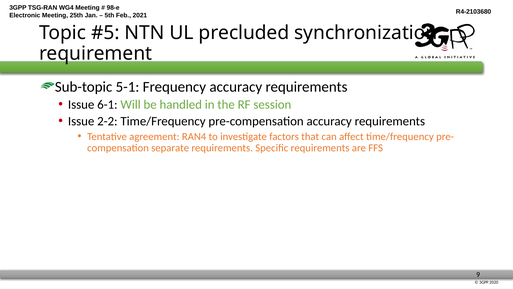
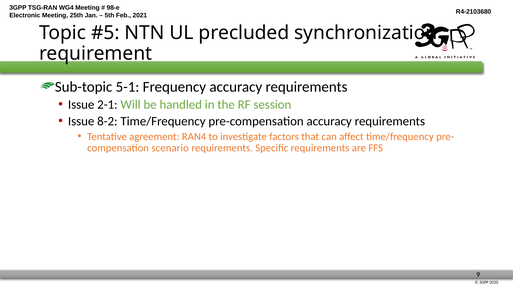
6-1: 6-1 -> 2-1 (107, 104)
2-2: 2-2 -> 8-2 (107, 121)
separate: separate -> scenario (170, 148)
